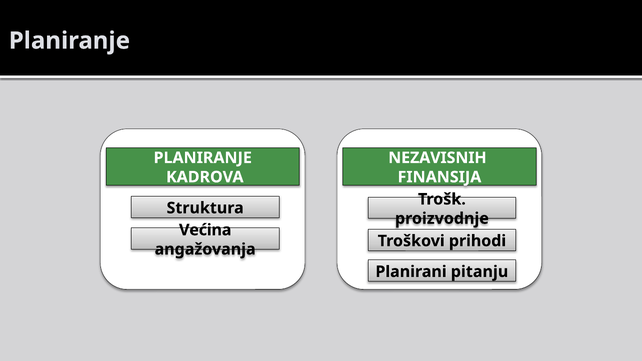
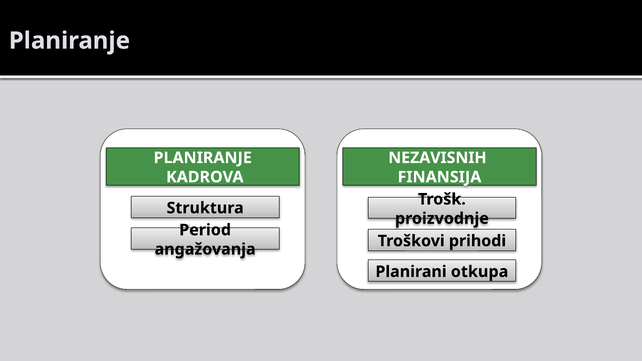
Većina: Većina -> Period (205, 230)
pitanju: pitanju -> otkupa (480, 272)
